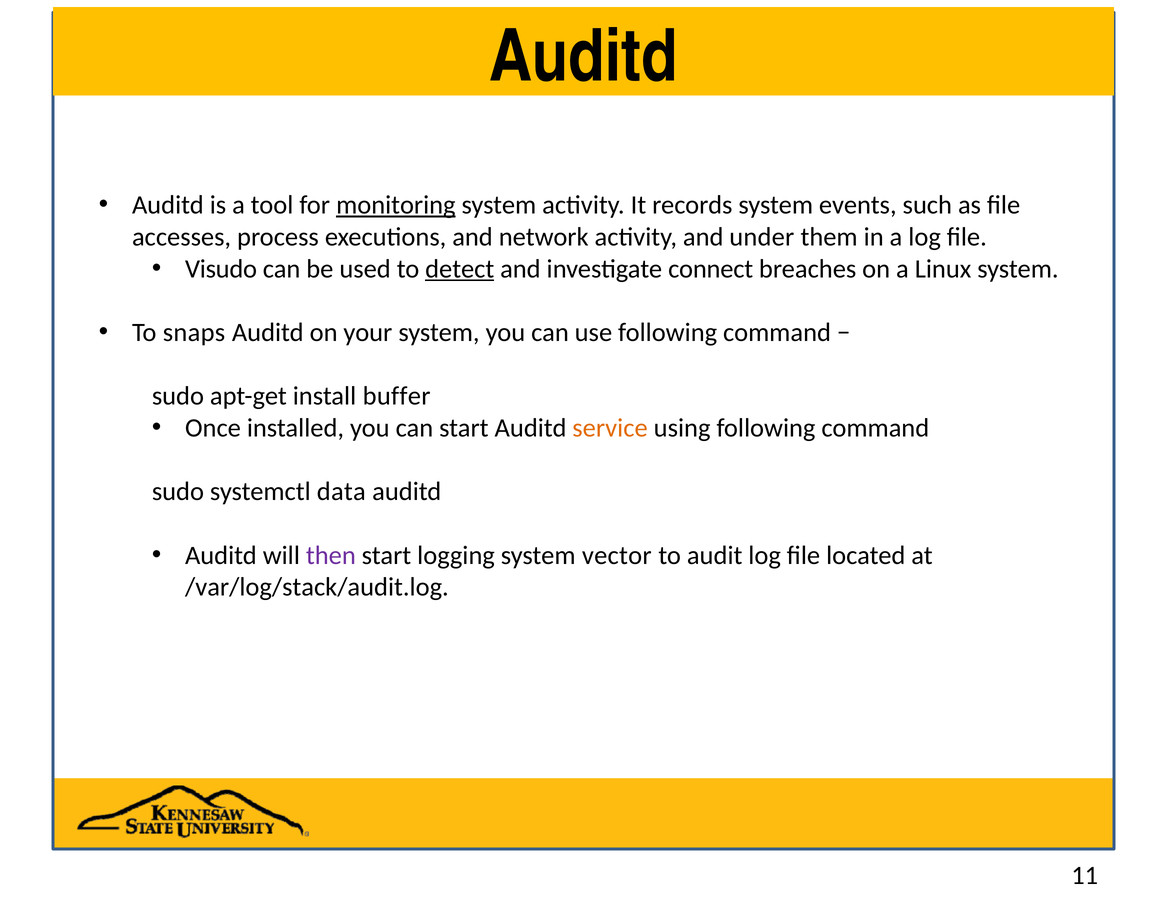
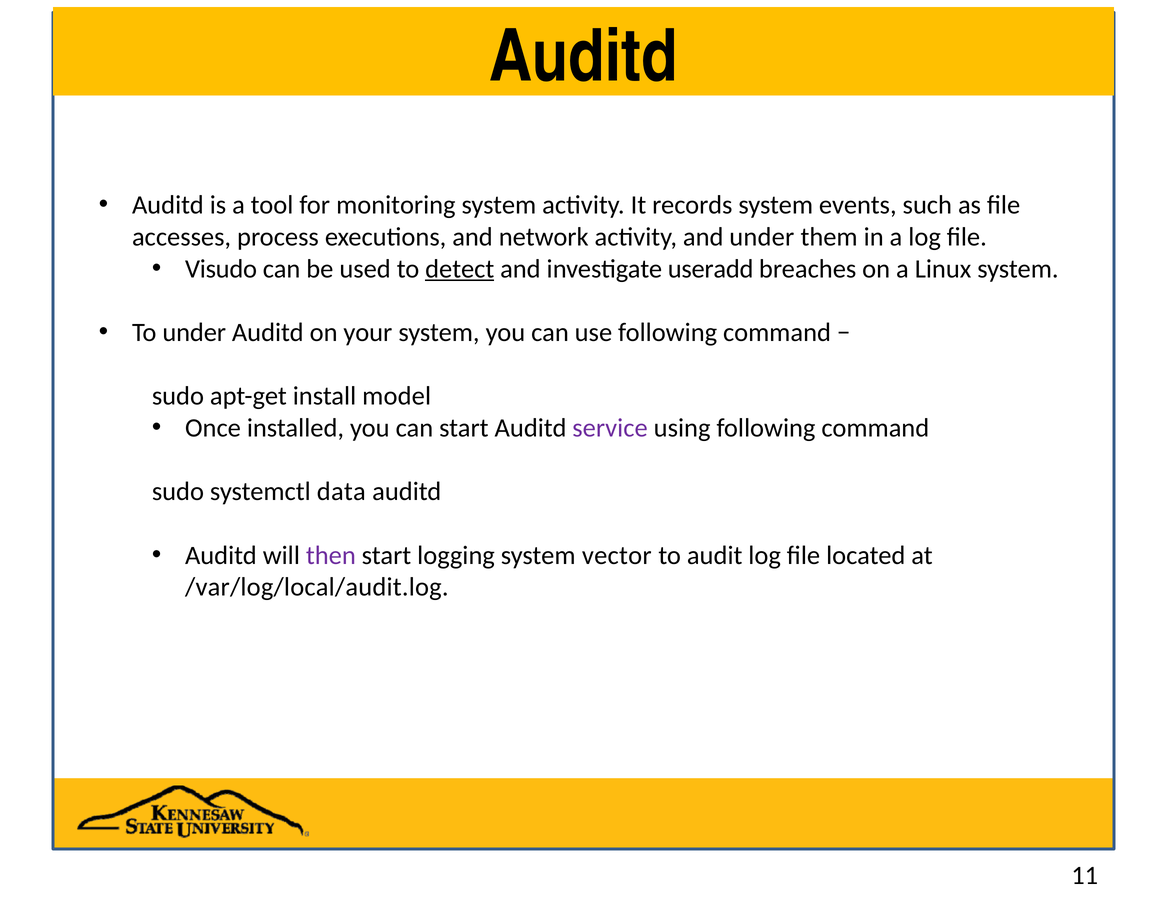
monitoring underline: present -> none (396, 205)
connect: connect -> useradd (711, 269)
To snaps: snaps -> under (194, 332)
buffer: buffer -> model (397, 396)
service colour: orange -> purple (610, 428)
/var/log/stack/audit.log: /var/log/stack/audit.log -> /var/log/local/audit.log (317, 587)
